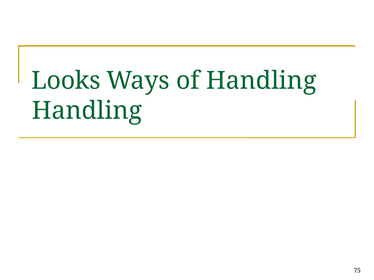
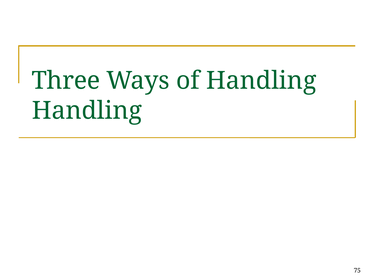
Looks: Looks -> Three (66, 81)
